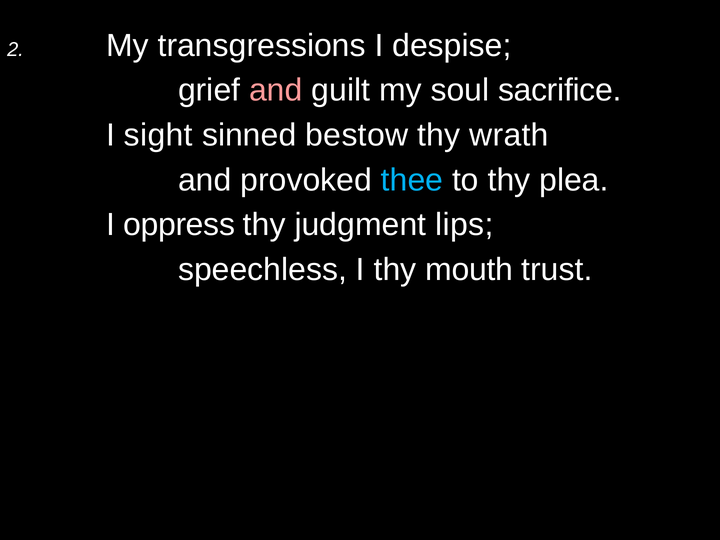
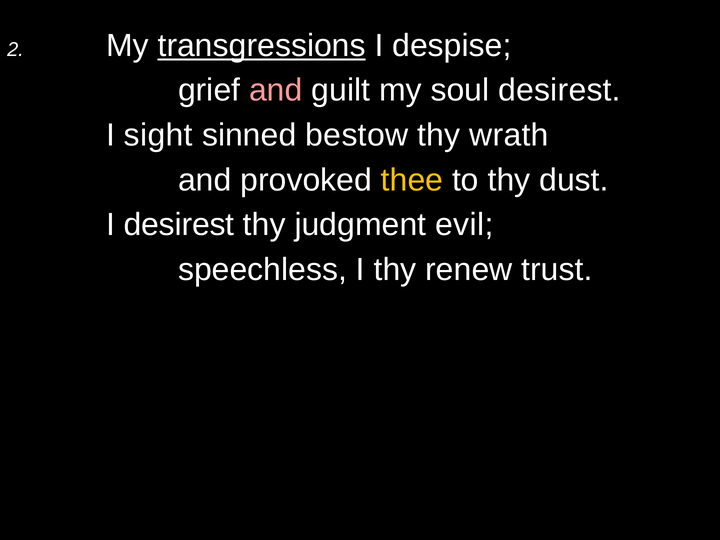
transgressions underline: none -> present (262, 46)
soul sacrifice: sacrifice -> desirest (559, 90)
thee colour: light blue -> yellow (412, 180)
plea: plea -> dust (574, 180)
I oppress: oppress -> desirest (179, 225)
lips: lips -> evil (464, 225)
mouth: mouth -> renew (469, 270)
